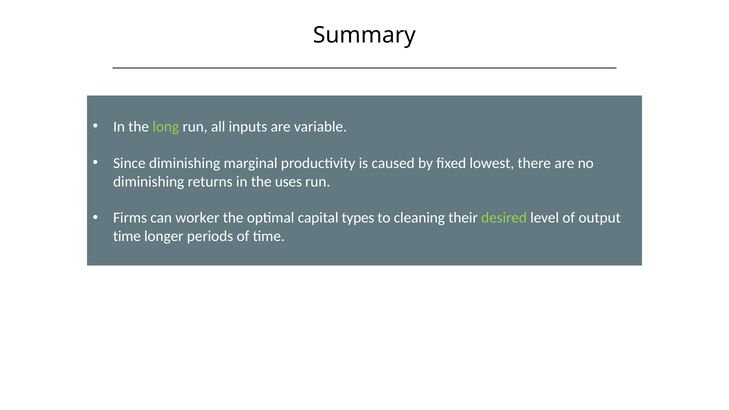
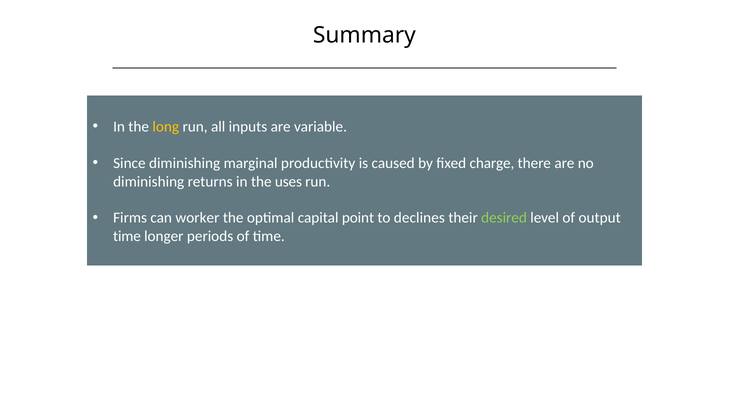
long colour: light green -> yellow (166, 127)
lowest: lowest -> charge (492, 163)
types: types -> point (358, 218)
cleaning: cleaning -> declines (419, 218)
